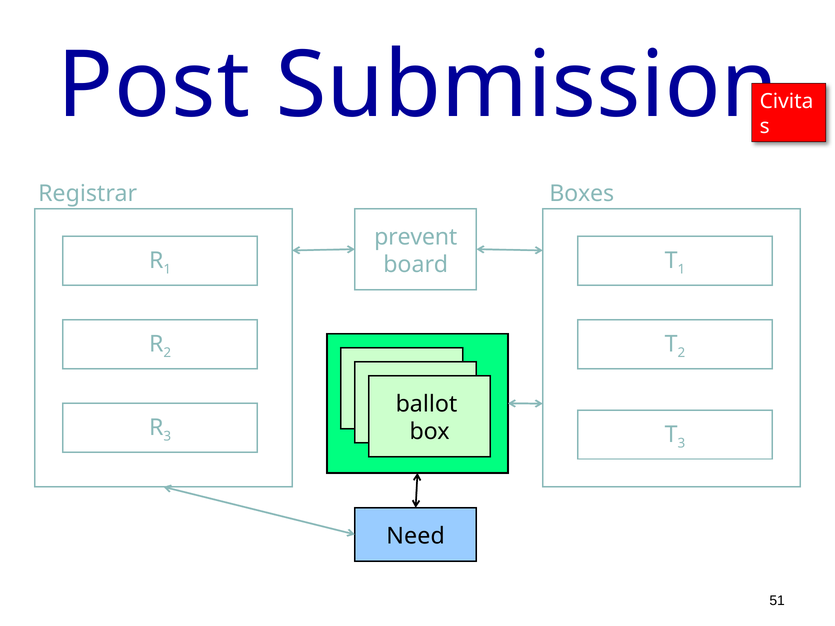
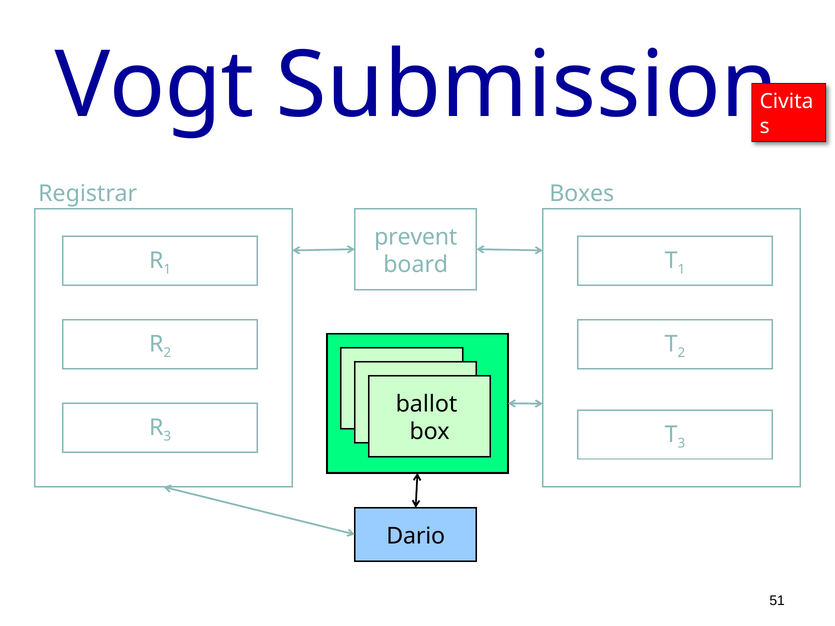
Post: Post -> Vogt (154, 86)
Need: Need -> Dario (416, 536)
